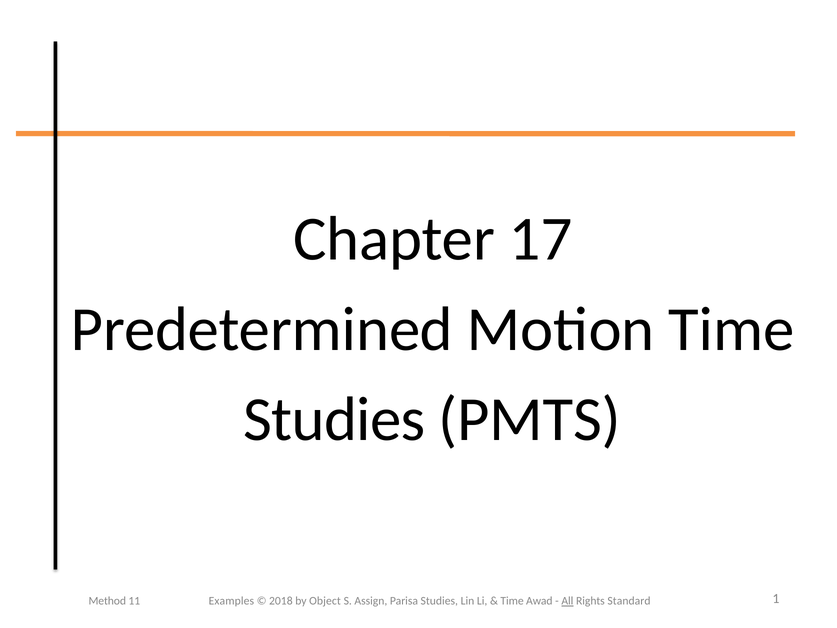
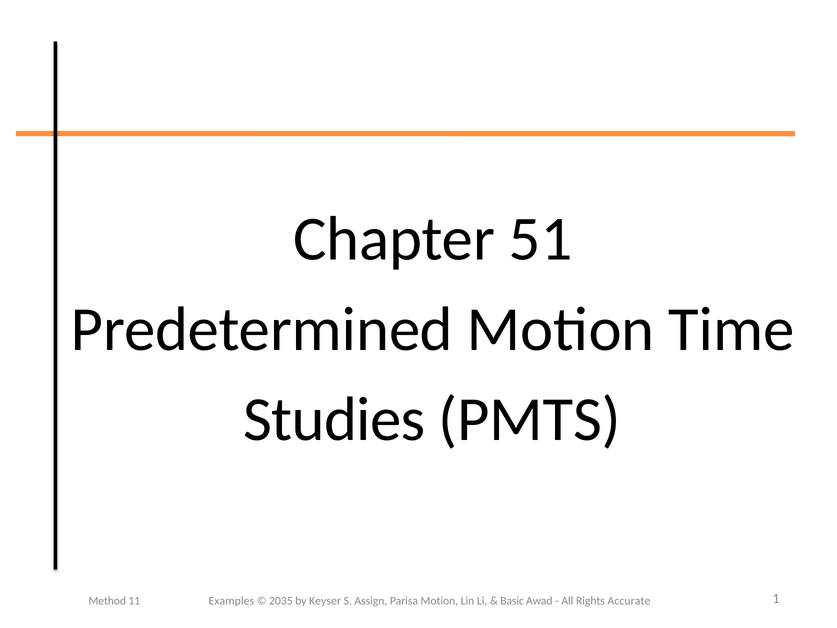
17: 17 -> 51 (541, 239)
2018: 2018 -> 2035 (281, 601)
Object: Object -> Keyser (325, 601)
Parisa Studies: Studies -> Motion (439, 601)
Time: Time -> Basic (512, 601)
All underline: present -> none (567, 601)
Standard: Standard -> Accurate (629, 601)
